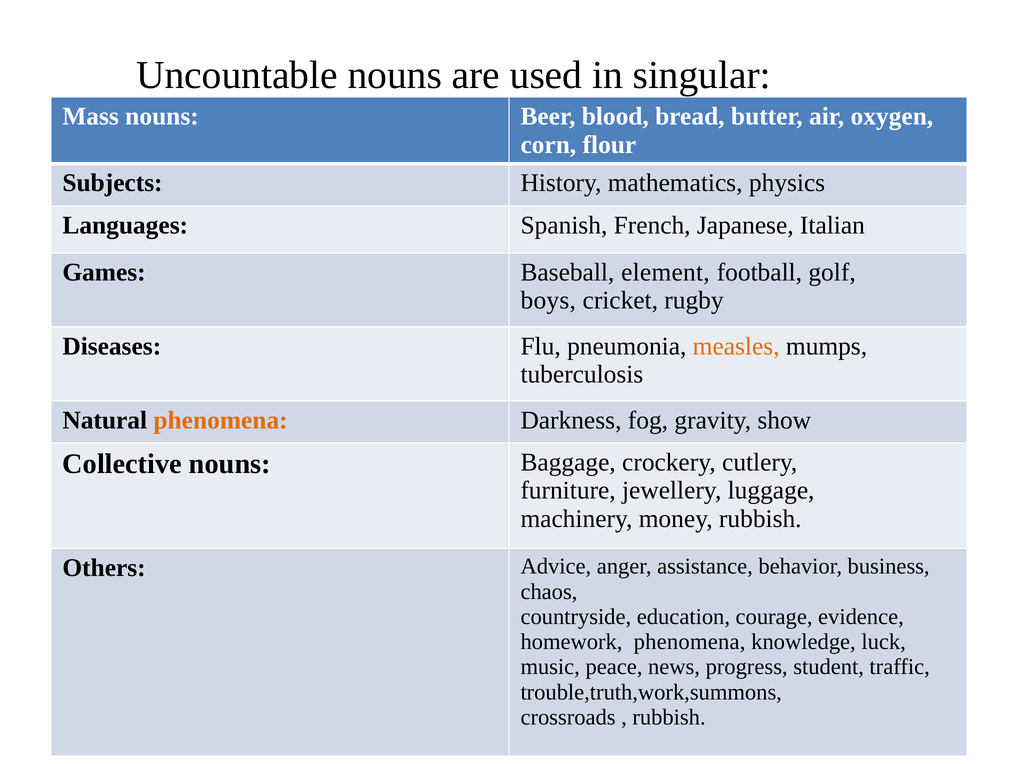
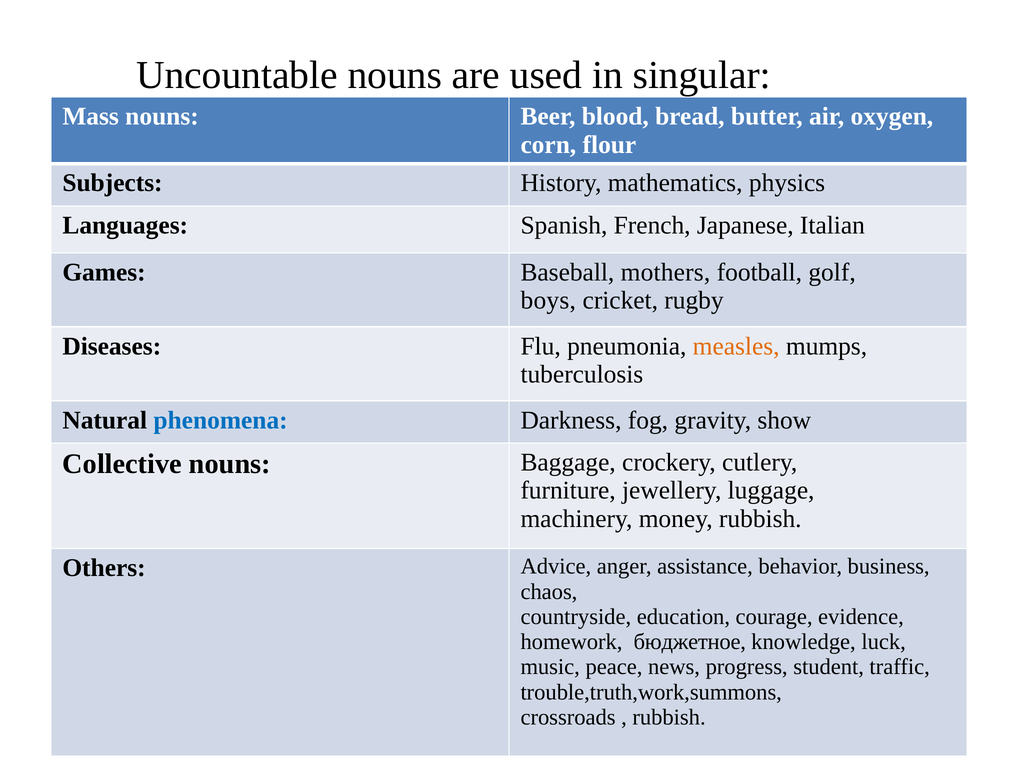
element: element -> mothers (665, 272)
phenomena colour: orange -> blue (221, 420)
homework phenomena: phenomena -> бюджетное (690, 641)
